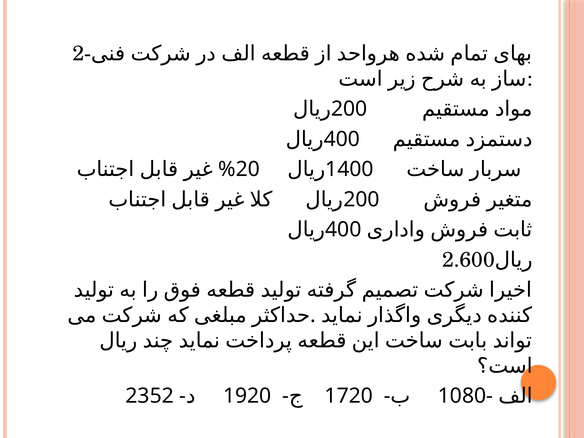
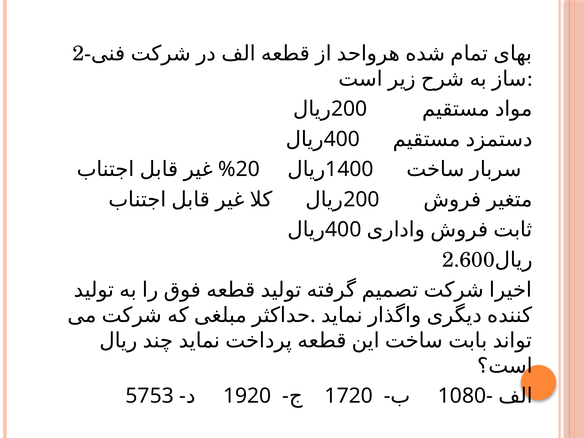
2352: 2352 -> 5753 (150, 396)
